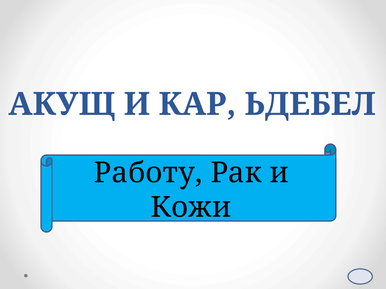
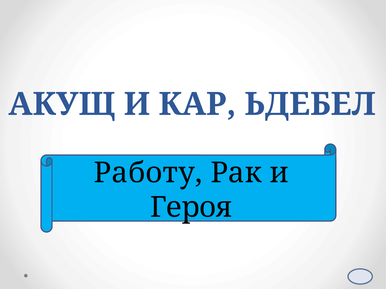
Кожи: Кожи -> Героя (191, 208)
